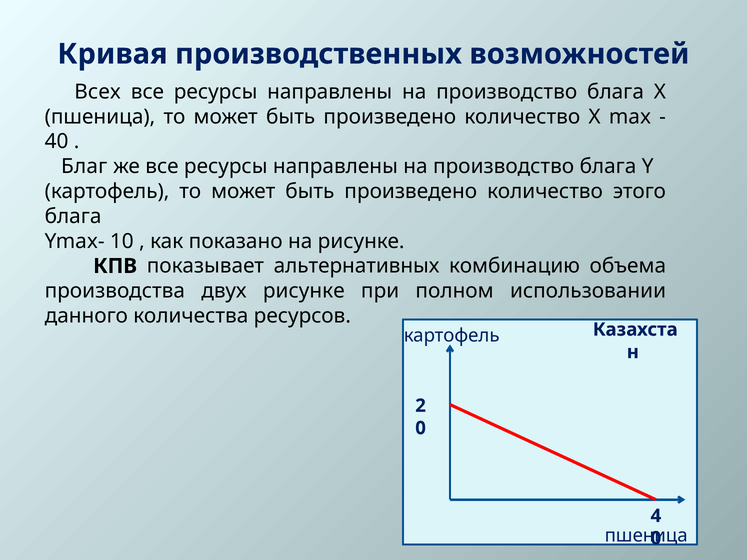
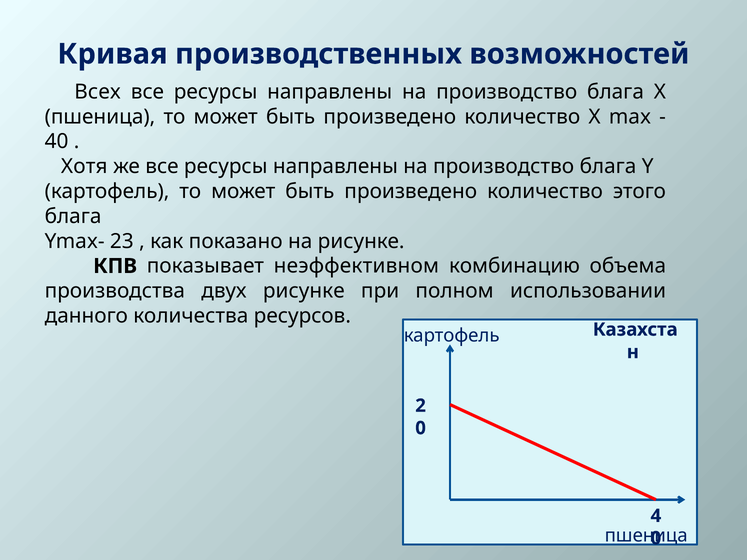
Благ: Благ -> Хотя (84, 167)
10: 10 -> 23 (122, 241)
альтернативных: альтернативных -> неэффективном (356, 266)
